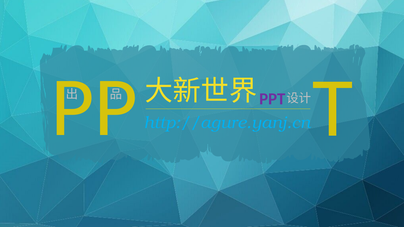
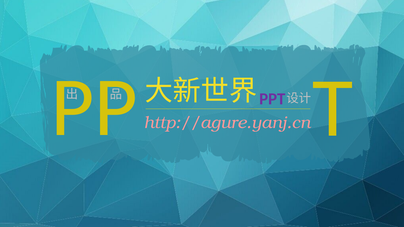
http://agure.yanj.cn colour: light blue -> pink (227, 123)
